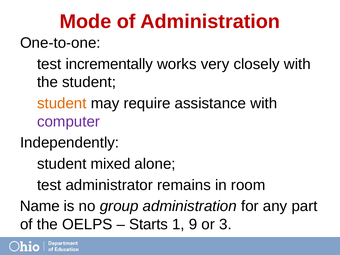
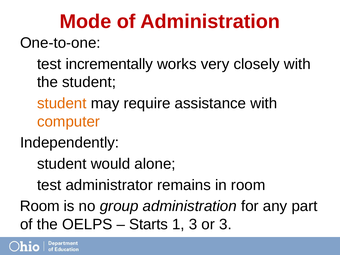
computer colour: purple -> orange (69, 122)
mixed: mixed -> would (111, 164)
Name: Name -> Room (40, 206)
1 9: 9 -> 3 (193, 224)
